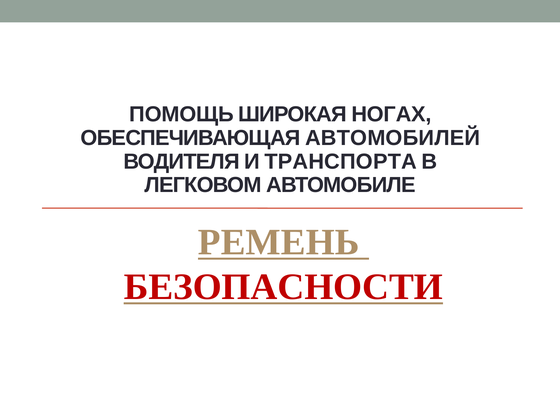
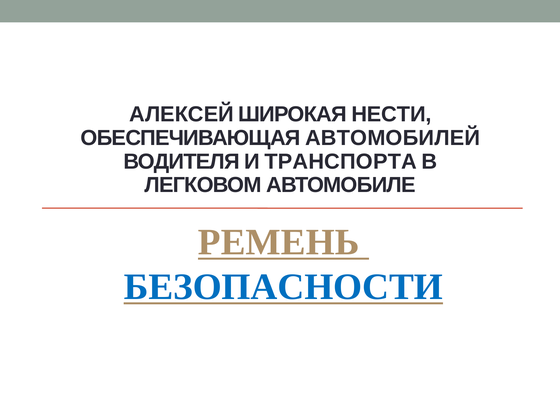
ПОМОЩЬ: ПОМОЩЬ -> АЛЕКСЕЙ (182, 114)
НОГАХ: НОГАХ -> НЕСТИ (391, 114)
БЕЗОПАСНОСТИ colour: red -> blue (283, 287)
